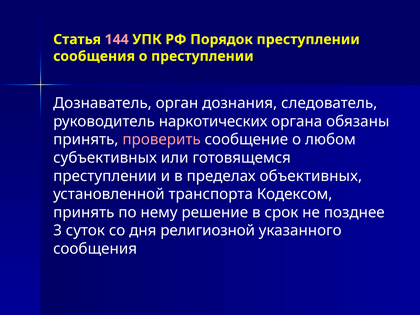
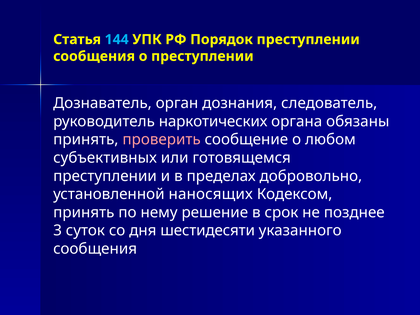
144 colour: pink -> light blue (117, 39)
объективных: объективных -> добровольно (311, 176)
транспорта: транспорта -> наносящих (211, 194)
религиозной: религиозной -> шестидесяти (208, 231)
